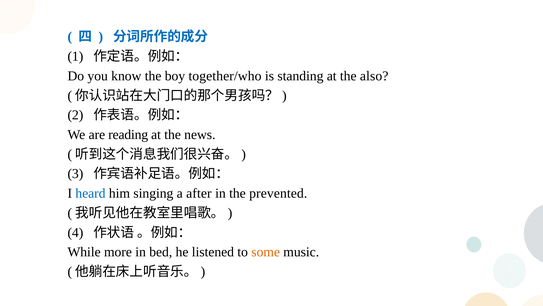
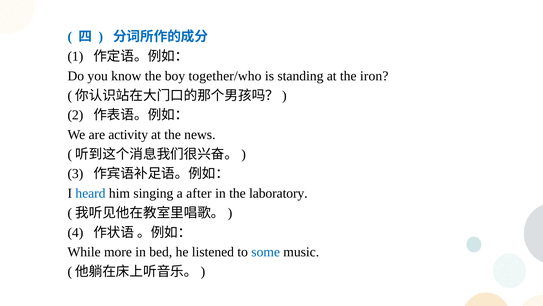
also: also -> iron (374, 76)
reading: reading -> activity (128, 134)
prevented: prevented -> laboratory (278, 193)
some colour: orange -> blue (266, 252)
